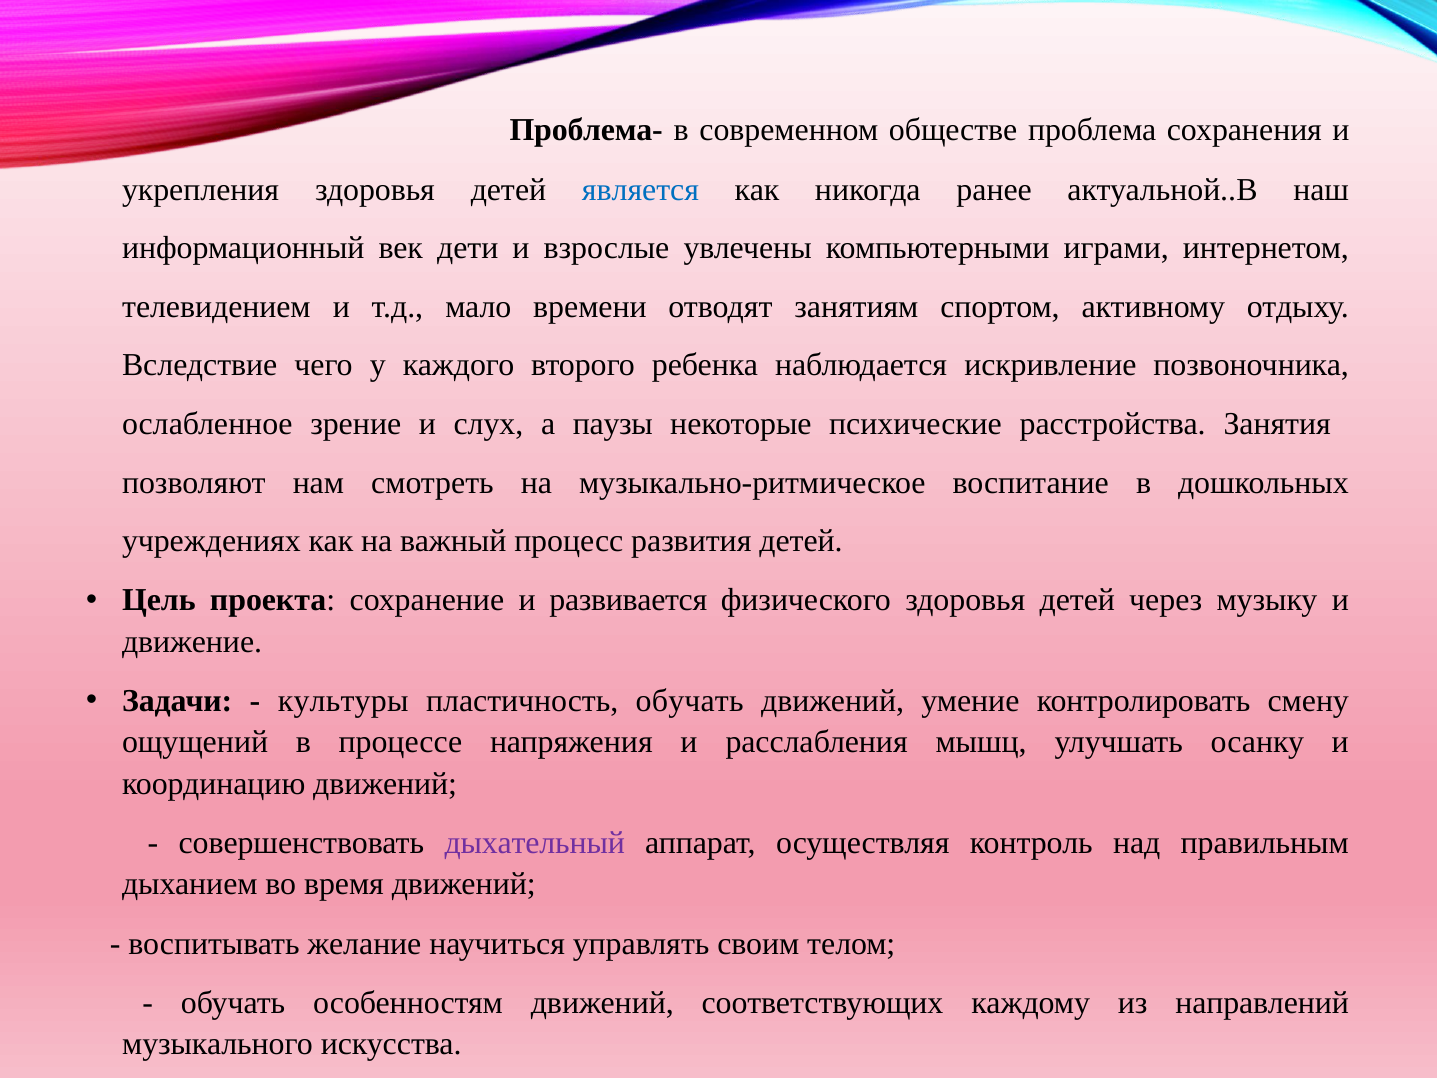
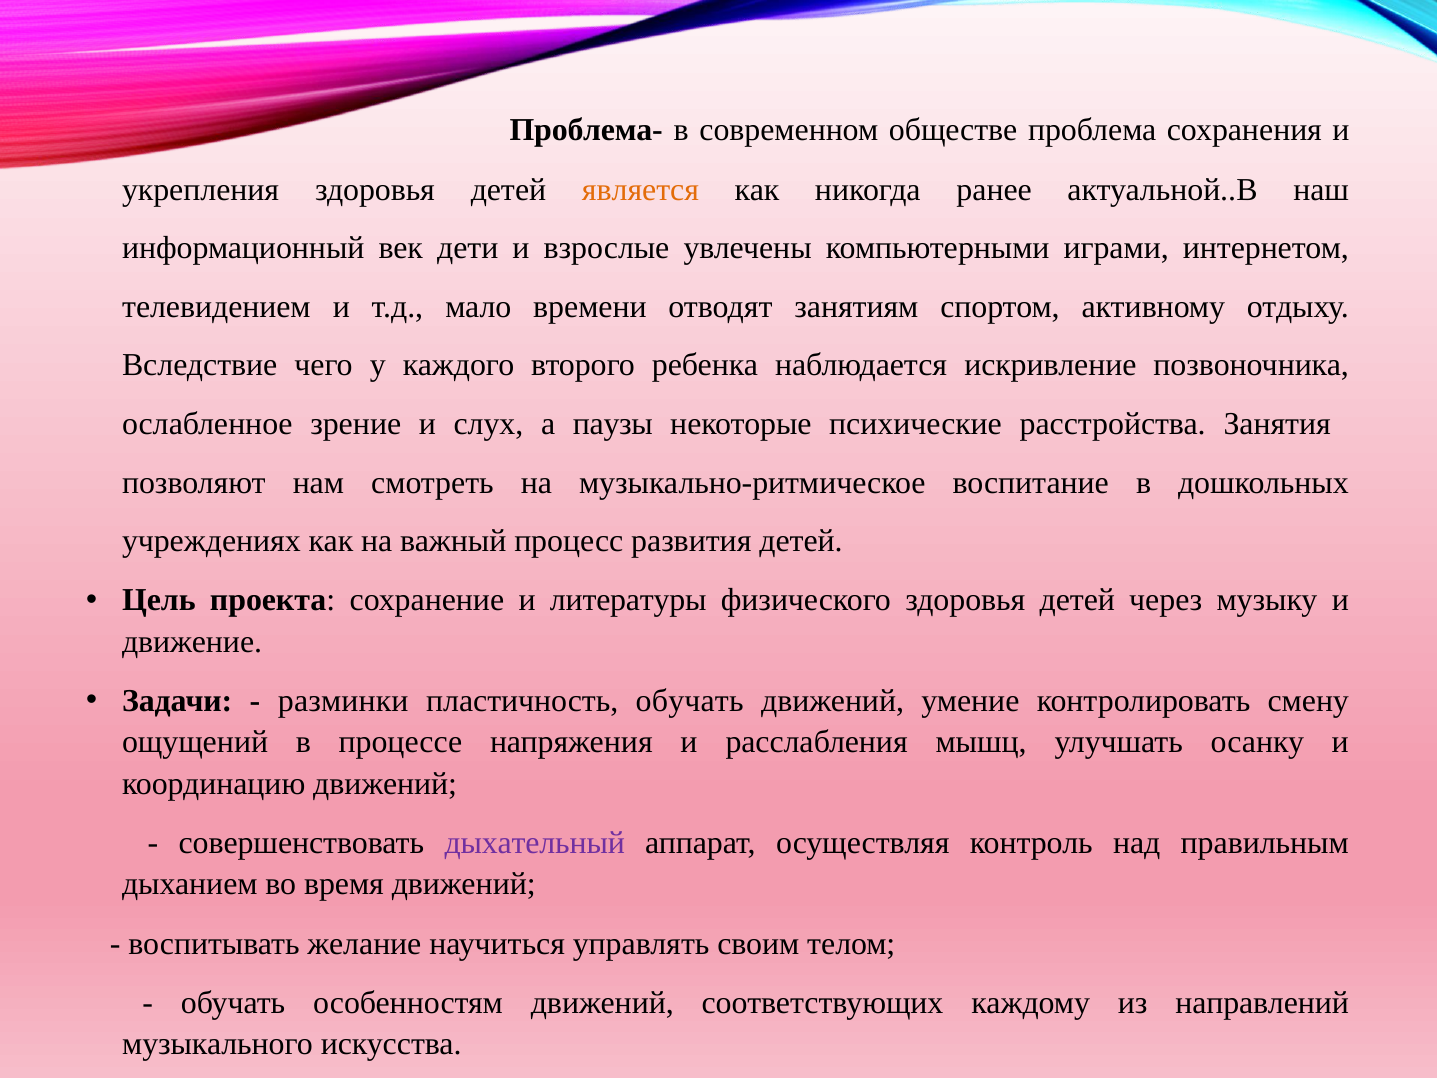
является colour: blue -> orange (640, 190)
развивается: развивается -> литературы (628, 600)
культуры: культуры -> разминки (343, 701)
